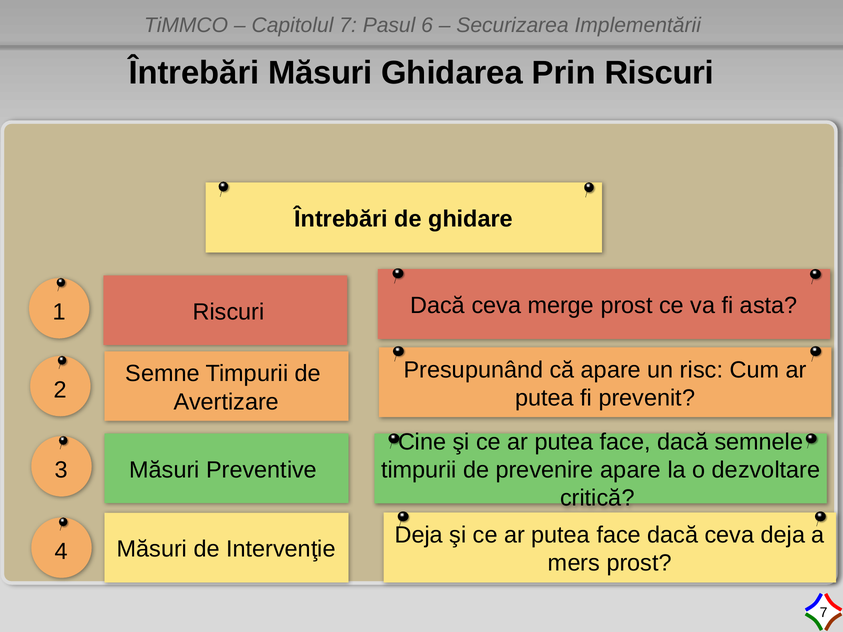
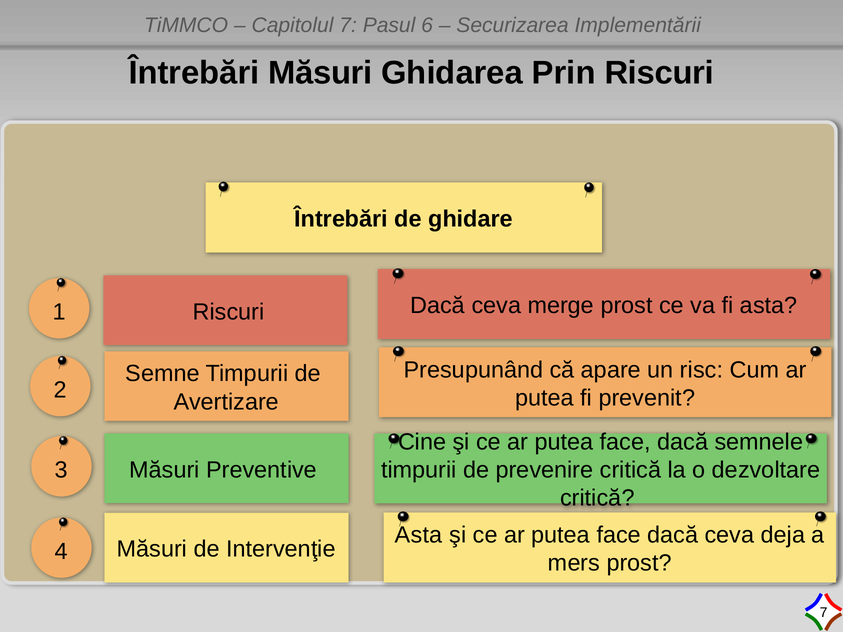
prevenire apare: apare -> critică (631, 470)
Deja: Deja -> Asta (419, 535)
